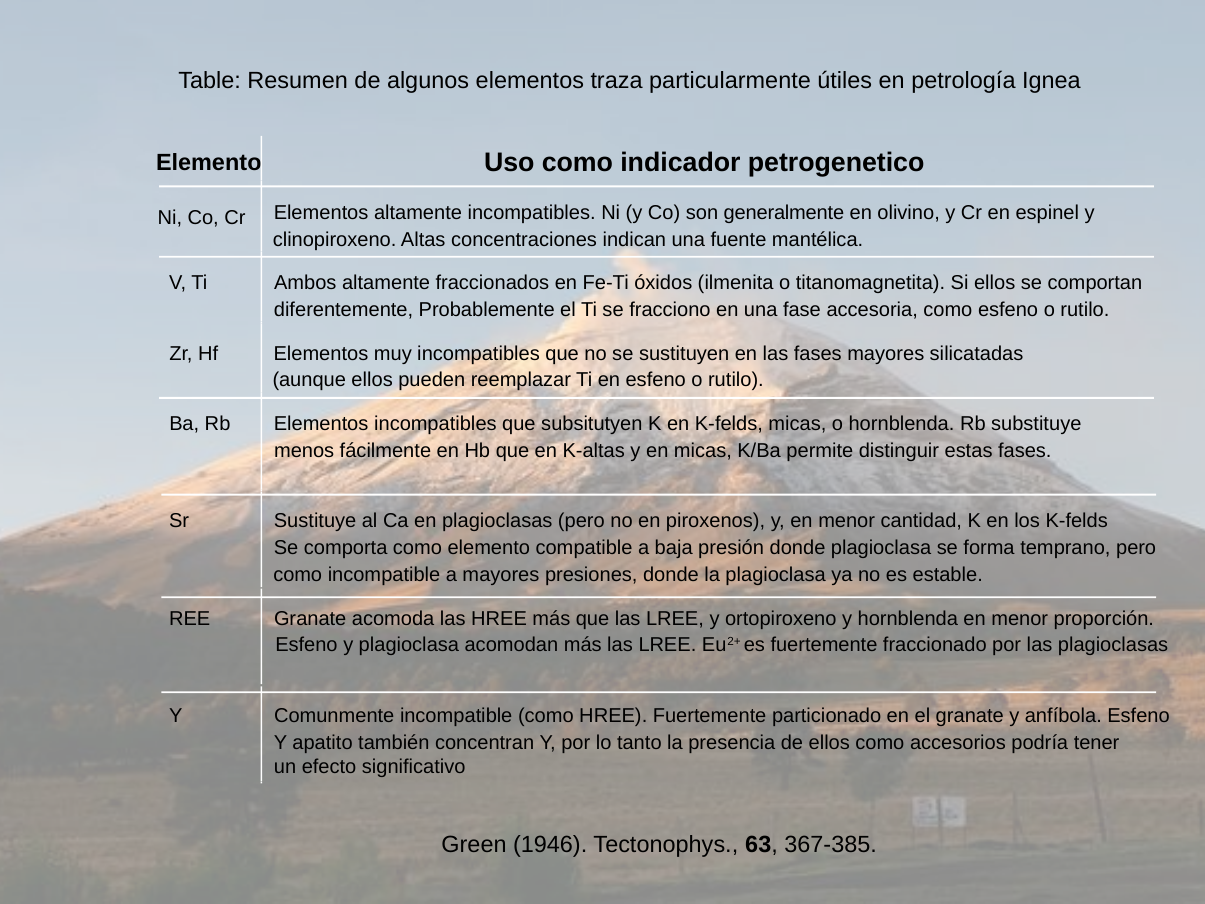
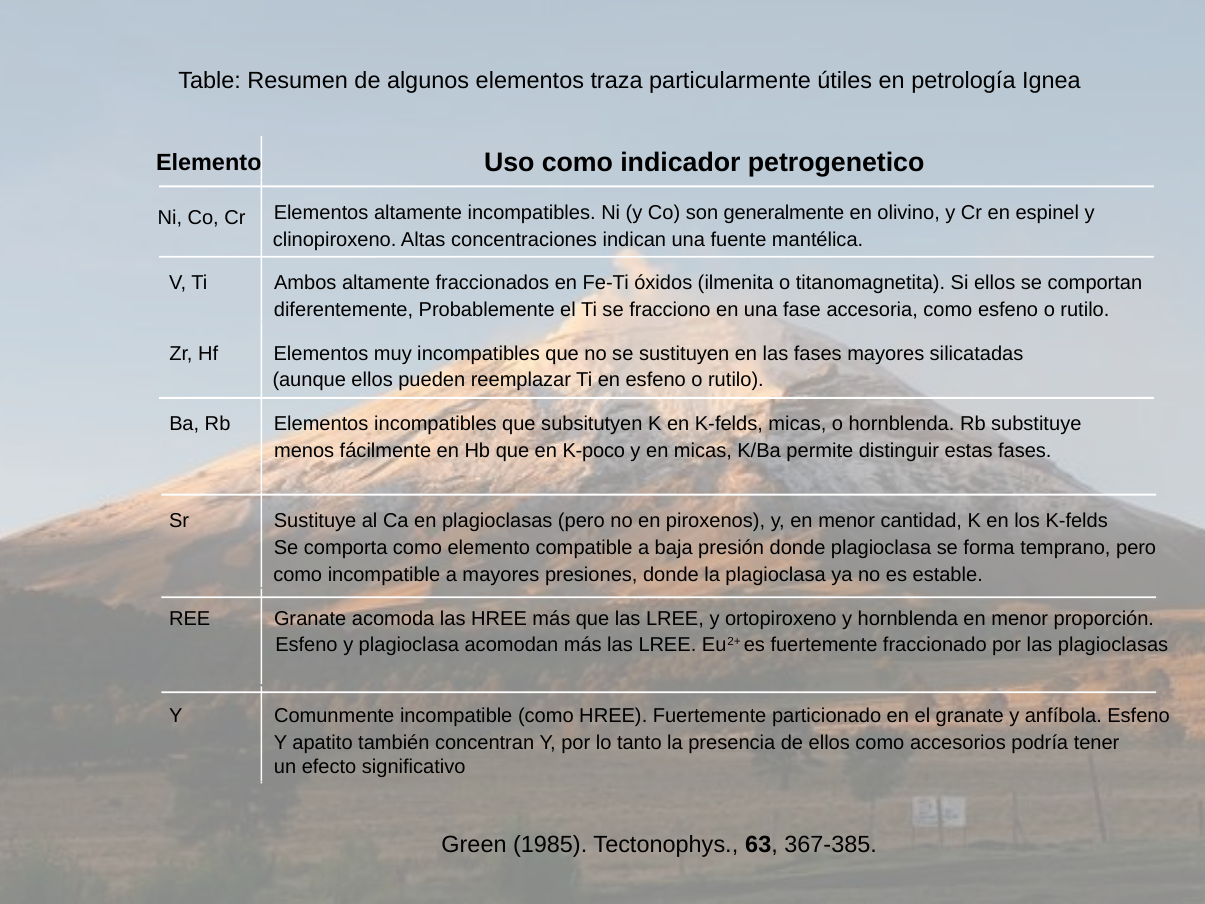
K-altas: K-altas -> K-poco (594, 451)
1946: 1946 -> 1985 (550, 845)
